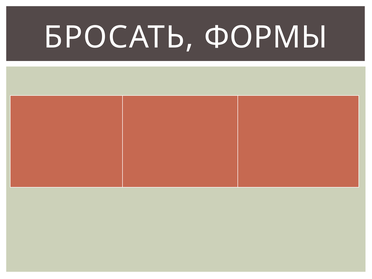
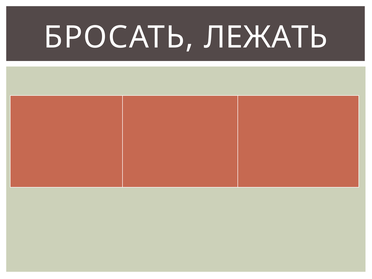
ФОРМЫ: ФОРМЫ -> ЛЕЖАТЬ (266, 37)
